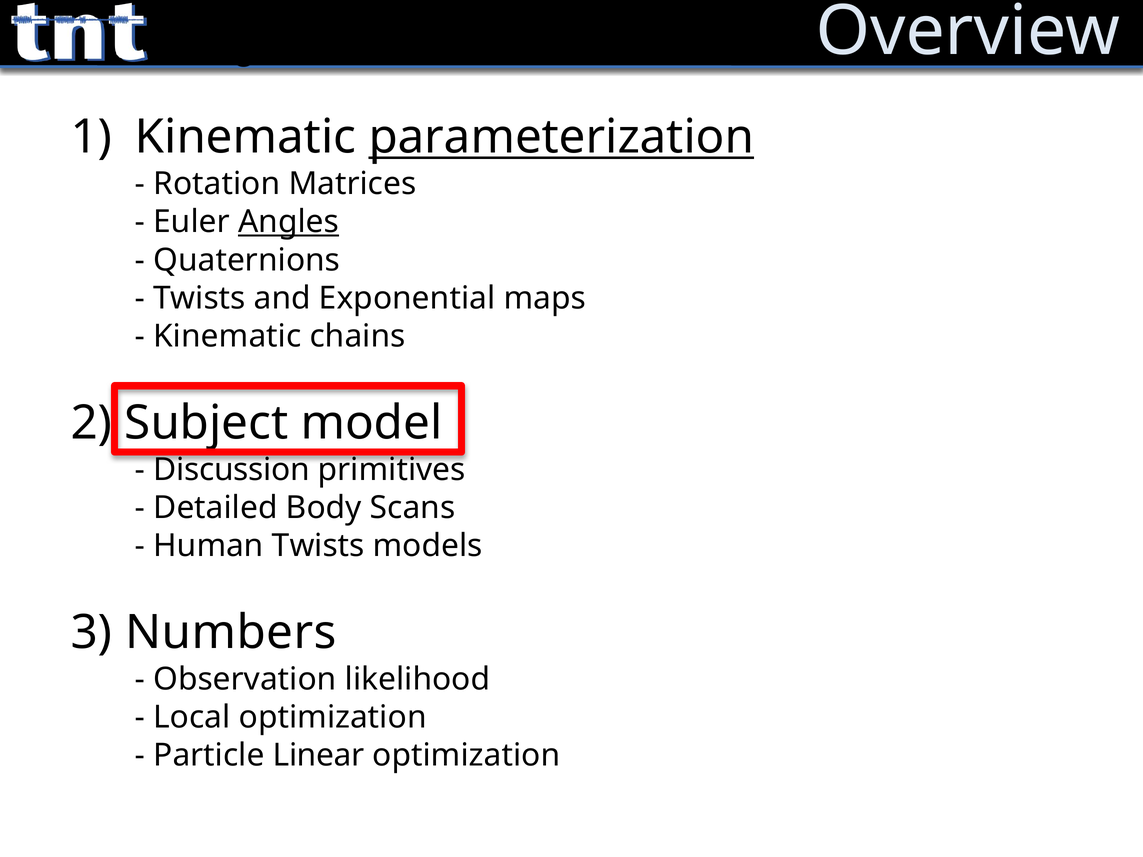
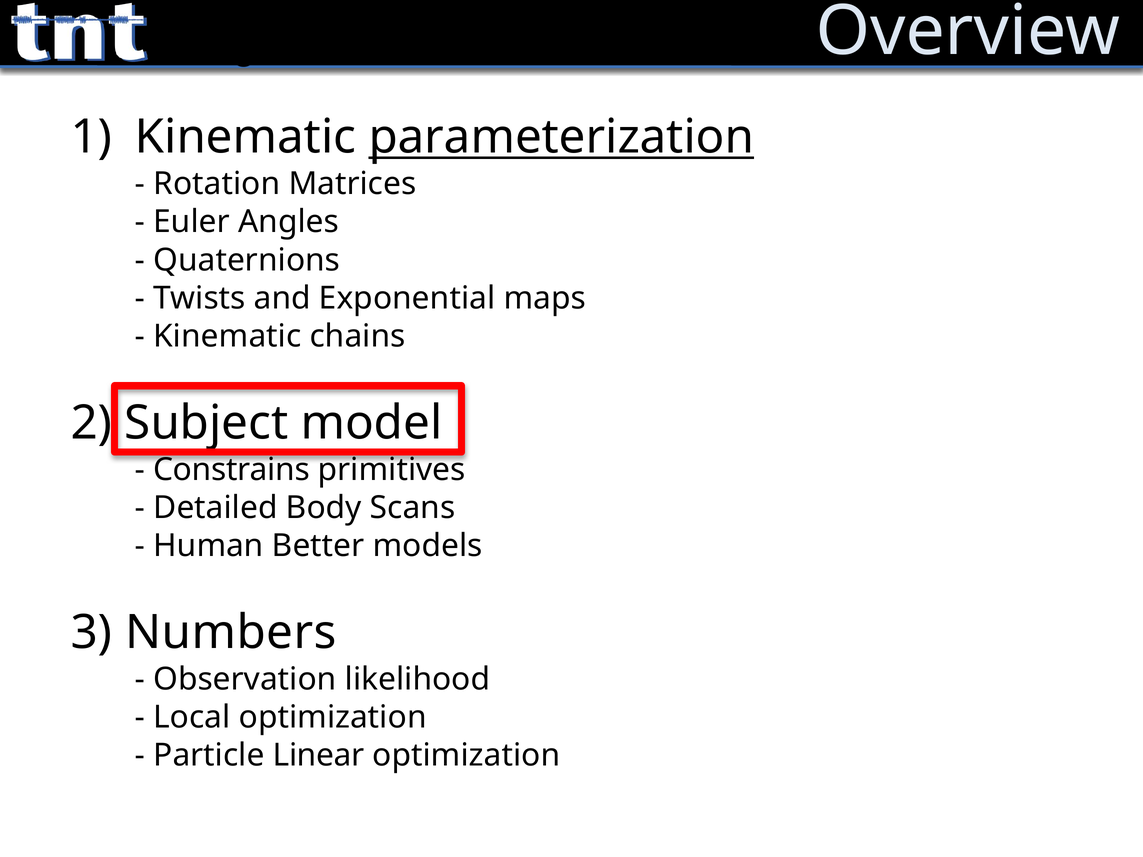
Angles underline: present -> none (289, 222)
Discussion: Discussion -> Constrains (232, 470)
Human Twists: Twists -> Better (318, 546)
